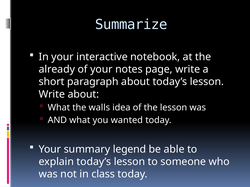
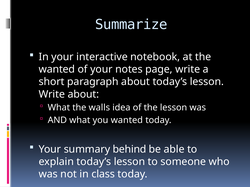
already: already -> wanted (57, 69)
legend: legend -> behind (130, 150)
